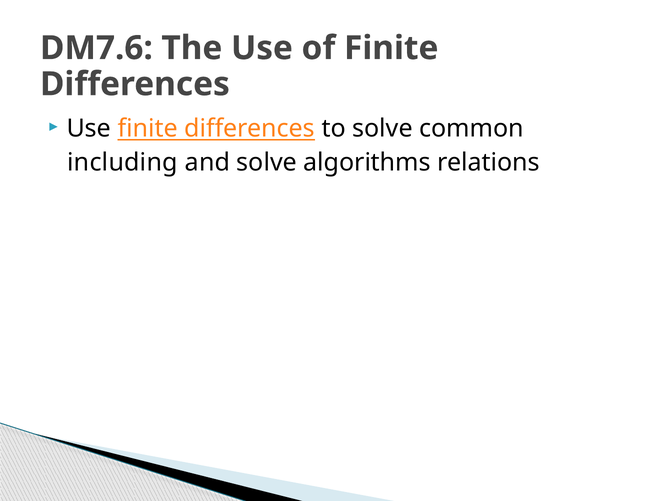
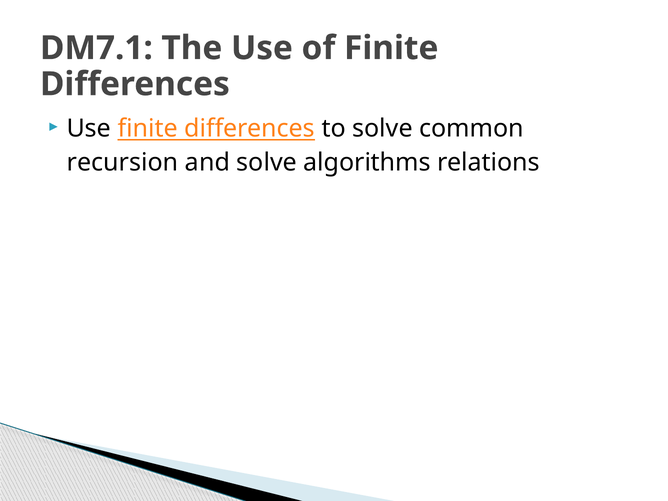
DM7.6: DM7.6 -> DM7.1 (96, 48)
including: including -> recursion (123, 162)
